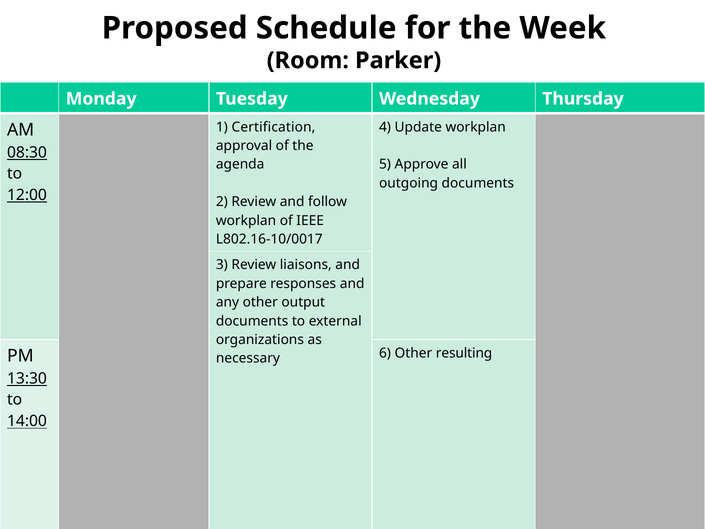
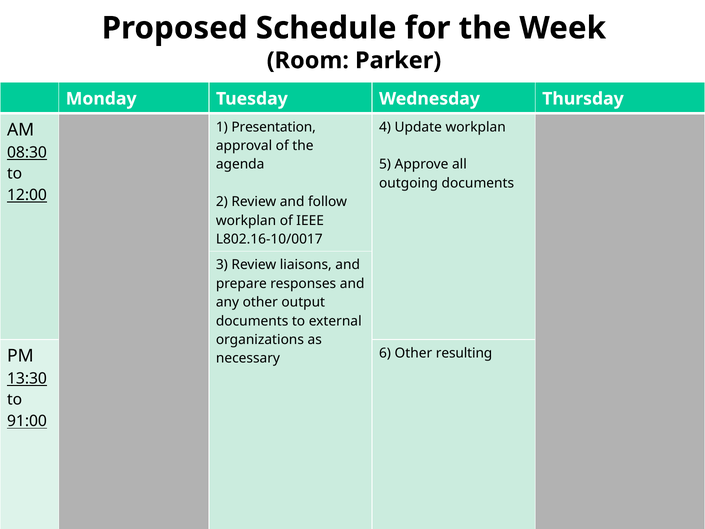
Certification: Certification -> Presentation (274, 127)
14:00: 14:00 -> 91:00 (27, 421)
